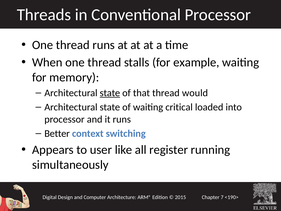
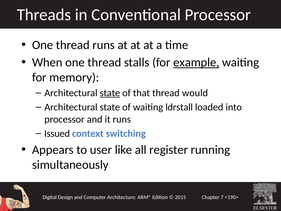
example underline: none -> present (196, 62)
critical: critical -> ldrstall (179, 107)
Better: Better -> Issued (57, 133)
